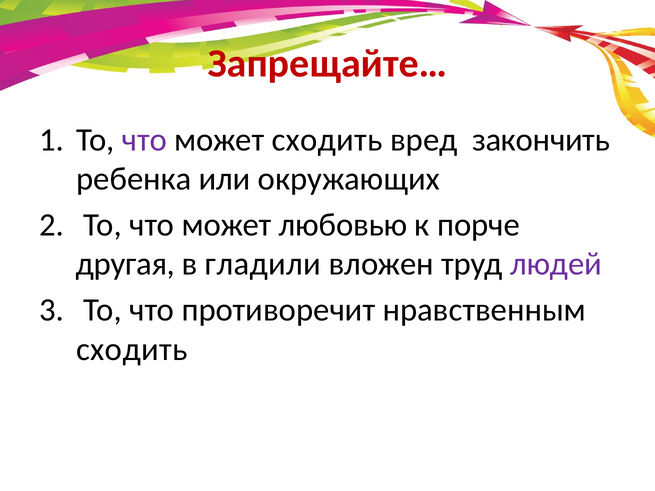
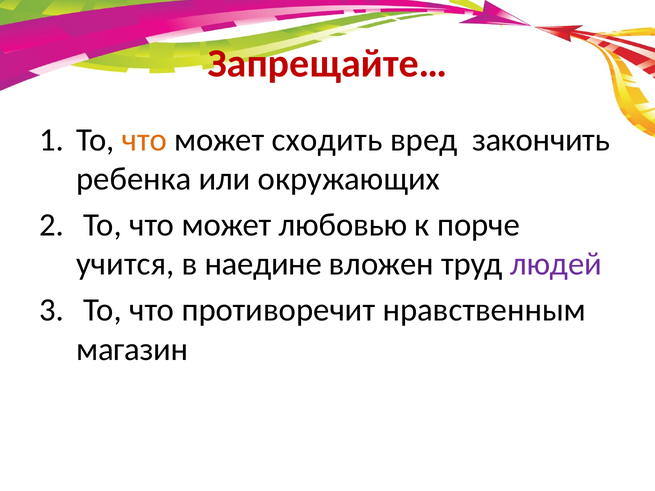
что colour: purple -> orange (144, 140)
другая: другая -> учится (125, 264)
гладили: гладили -> наедине (263, 264)
сходить: сходить -> магазин (132, 349)
